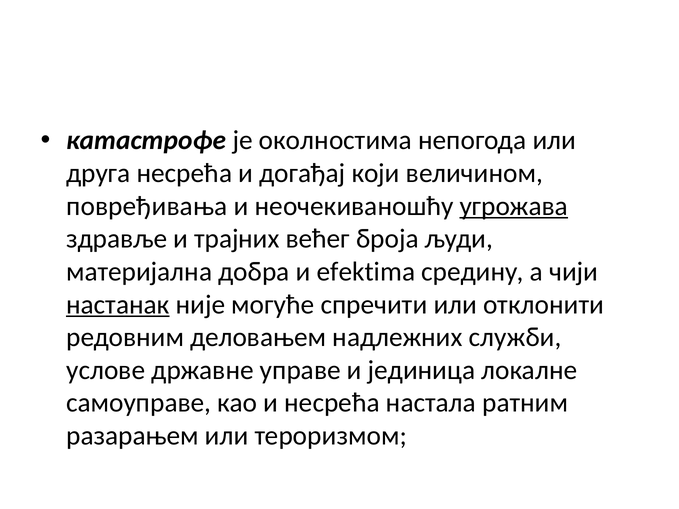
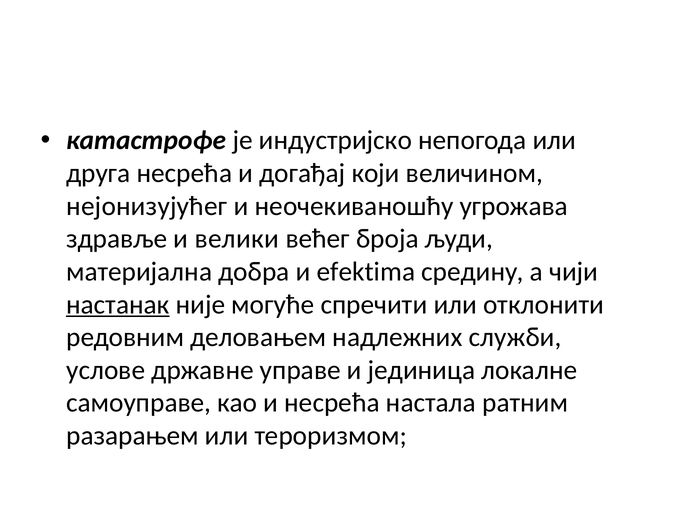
околностима: околностима -> индустријско (335, 141)
повређивања: повређивања -> нејонизујућег (147, 206)
угрожава underline: present -> none (514, 206)
трајних: трајних -> велики (237, 239)
